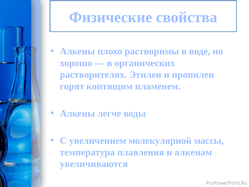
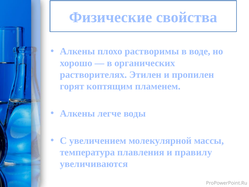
алкенам: алкенам -> правилу (193, 152)
